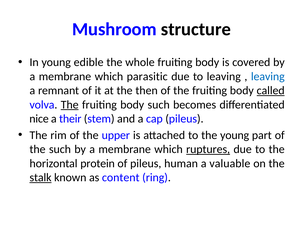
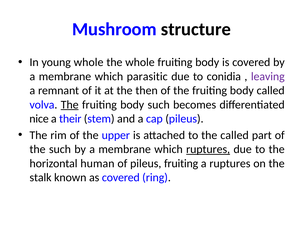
young edible: edible -> whole (89, 62)
to leaving: leaving -> conidia (224, 77)
leaving colour: blue -> purple (268, 77)
called underline: present -> none (271, 91)
the young: young -> called (235, 135)
protein: protein -> human (97, 164)
pileus human: human -> fruiting (181, 164)
a valuable: valuable -> ruptures (230, 164)
stalk underline: present -> none (41, 178)
as content: content -> covered (121, 178)
